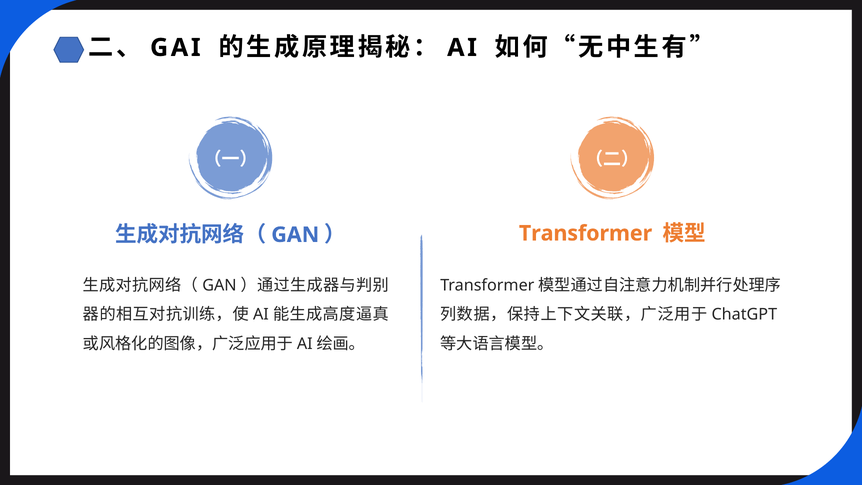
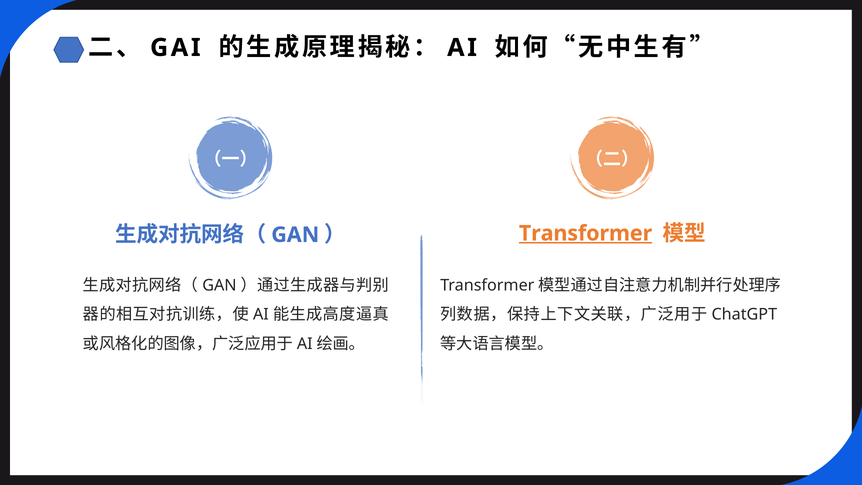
Transformer underline: none -> present (586, 233)
